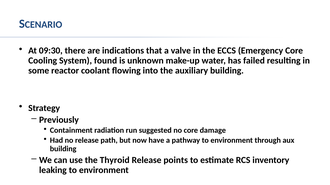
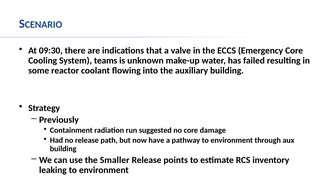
found: found -> teams (106, 61)
Thyroid: Thyroid -> Smaller (115, 160)
